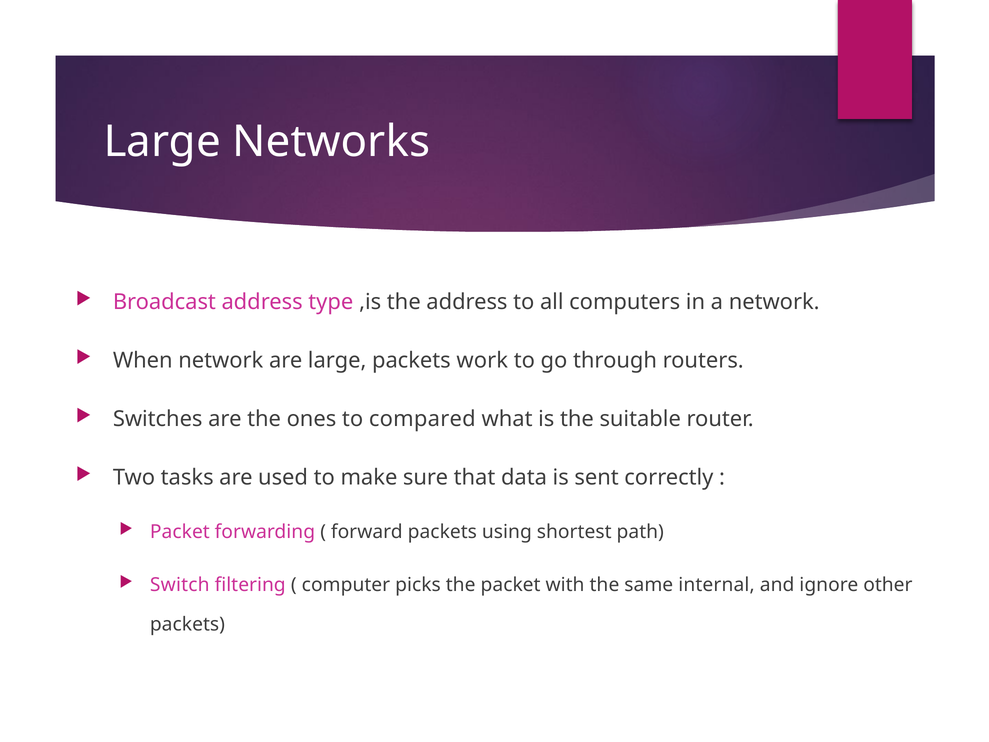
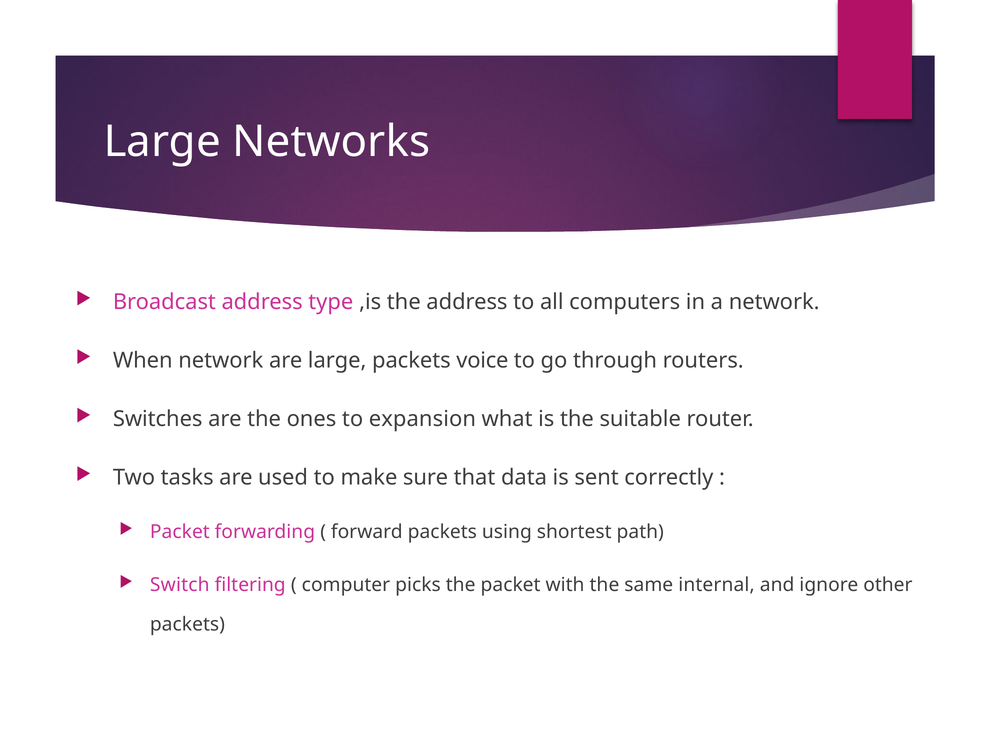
work: work -> voice (482, 360)
compared: compared -> expansion (422, 419)
